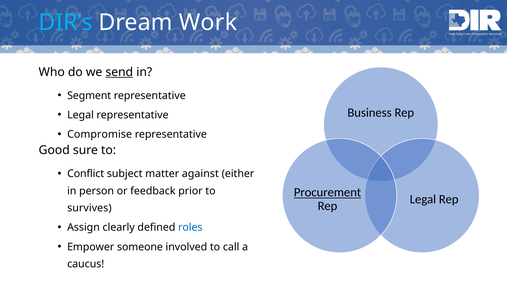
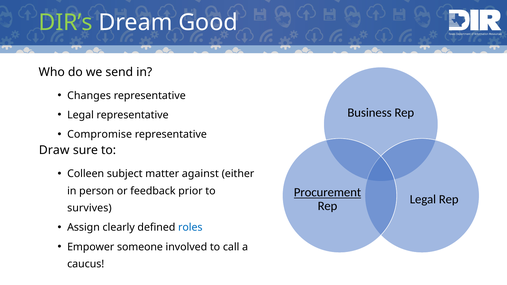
DIR’s colour: light blue -> light green (66, 22)
Work: Work -> Good (208, 22)
send underline: present -> none (119, 72)
Segment: Segment -> Changes (89, 96)
Good: Good -> Draw (54, 150)
Conflict: Conflict -> Colleen (86, 174)
